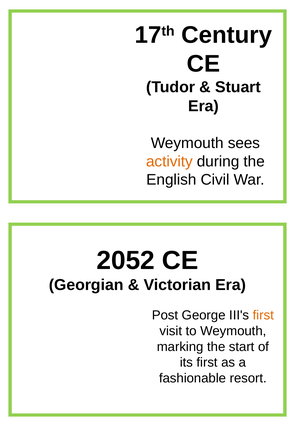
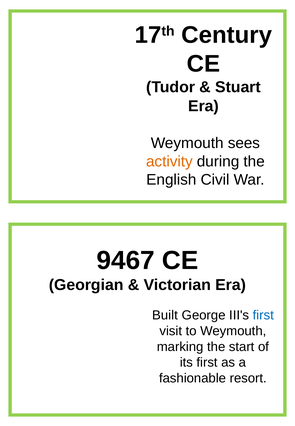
2052: 2052 -> 9467 (126, 261)
Post: Post -> Built (165, 315)
first colour: orange -> blue (263, 315)
